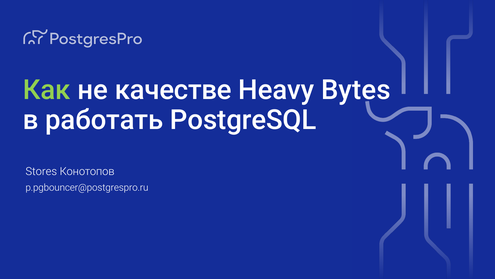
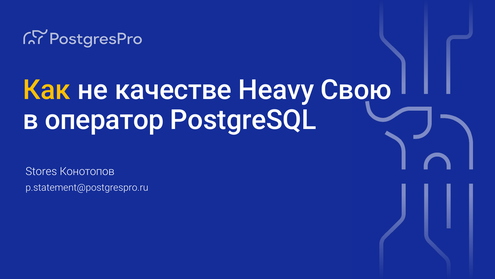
Как colour: light green -> yellow (47, 90)
Bytes: Bytes -> Свою (356, 90)
работать: работать -> оператор (104, 120)
p.pgbouncer@postgrespro.ru: p.pgbouncer@postgrespro.ru -> p.statement@postgrespro.ru (87, 187)
